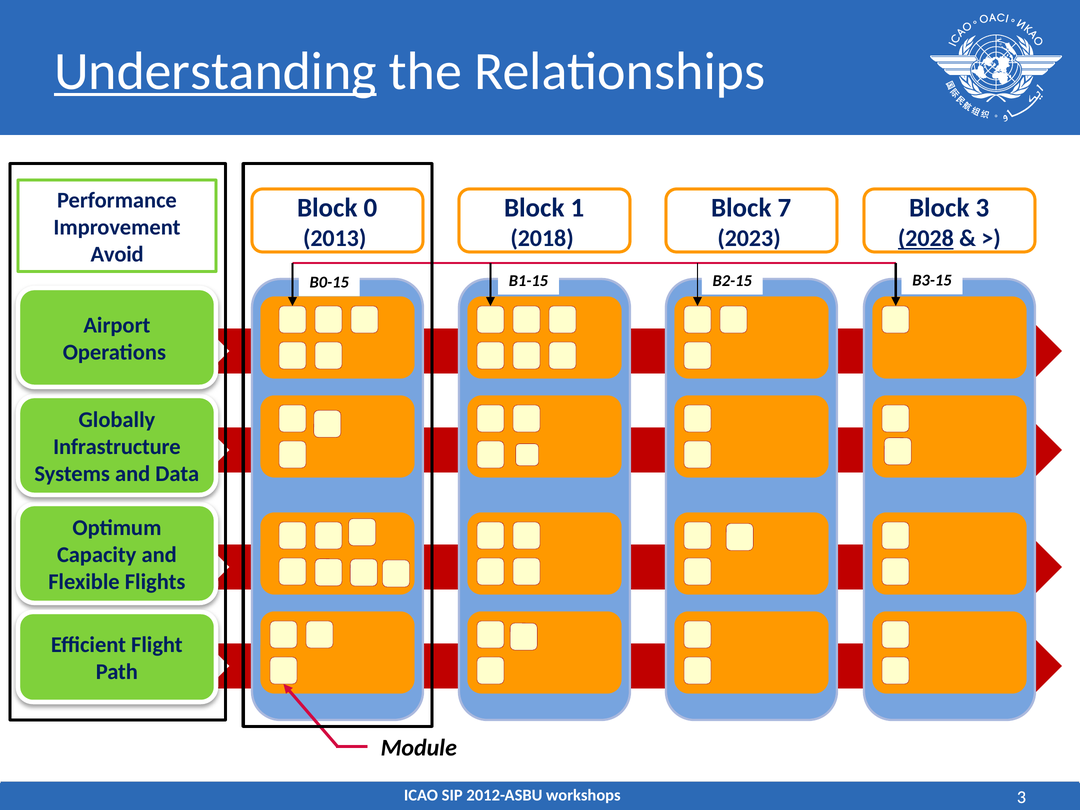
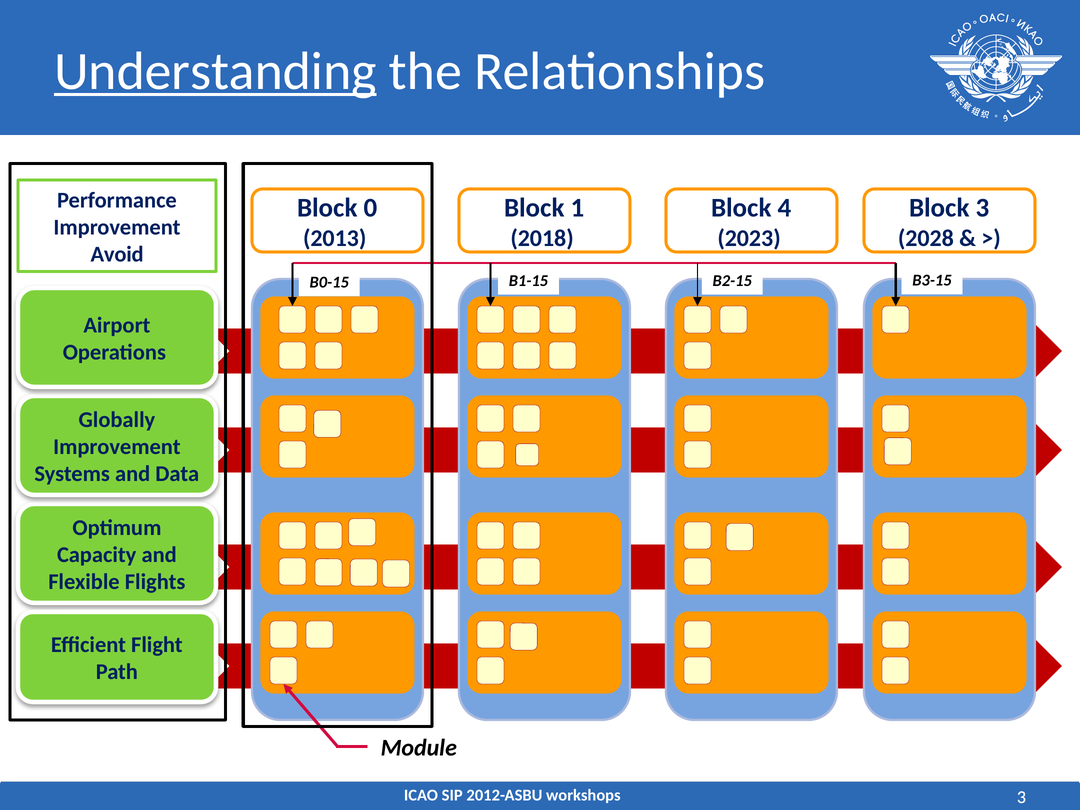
7: 7 -> 4 (785, 208)
2028 underline: present -> none (926, 238)
Infrastructure: Infrastructure -> Improvement (117, 447)
